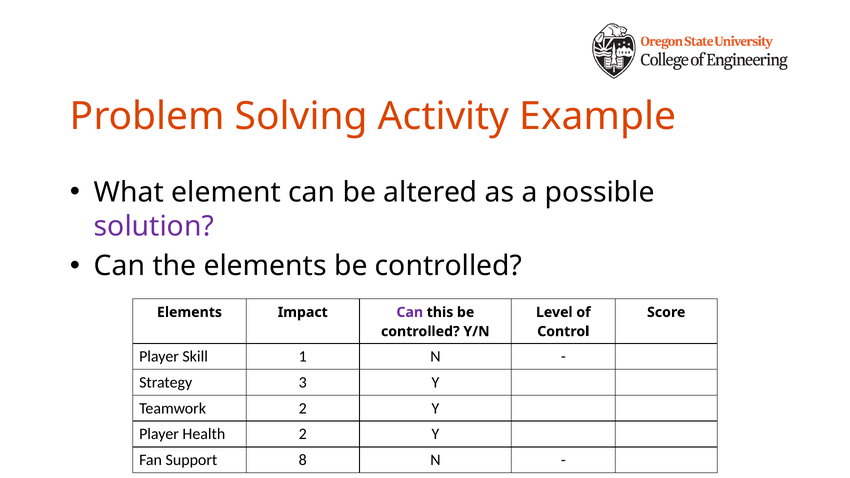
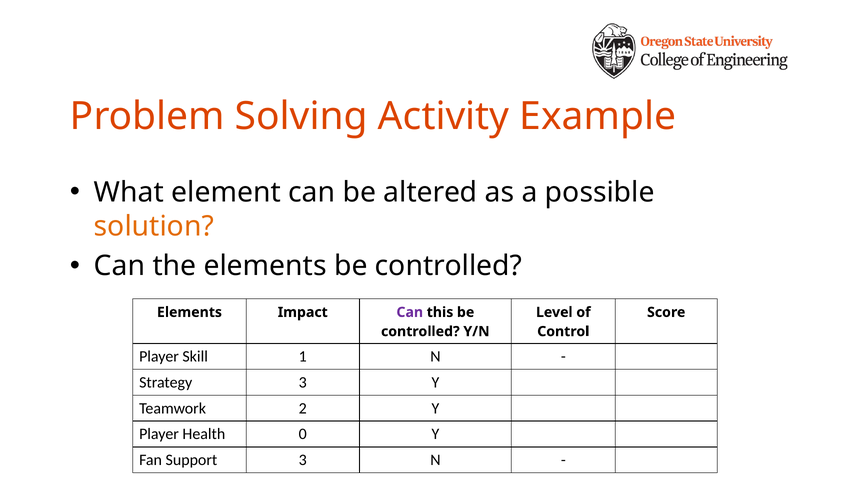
solution colour: purple -> orange (154, 227)
Health 2: 2 -> 0 (303, 434)
Support 8: 8 -> 3 (303, 460)
